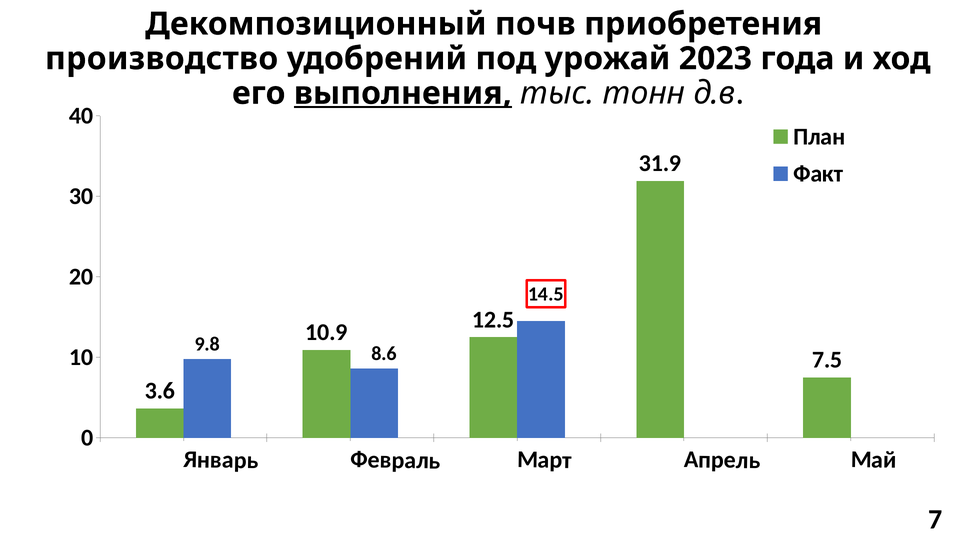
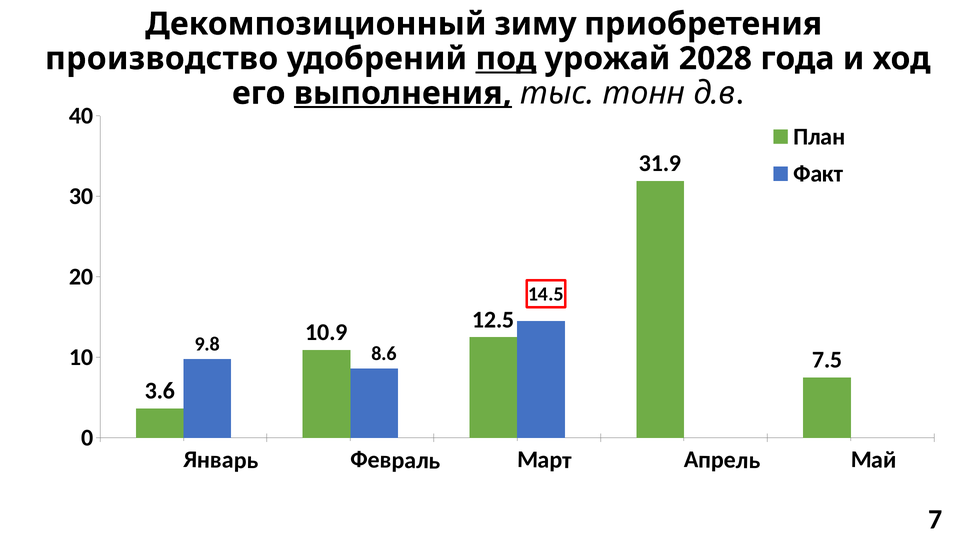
почв: почв -> зиму (536, 24)
под underline: none -> present (506, 59)
2023: 2023 -> 2028 (715, 59)
